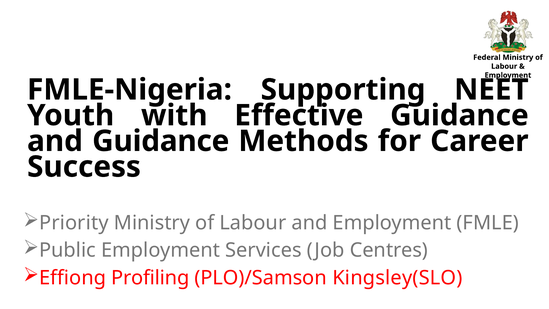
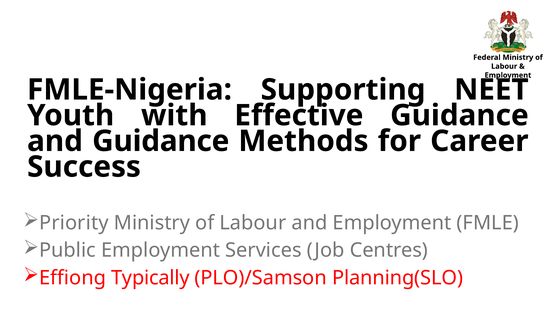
Profiling: Profiling -> Typically (150, 278)
Kingsley(SLO: Kingsley(SLO -> Planning(SLO (398, 278)
